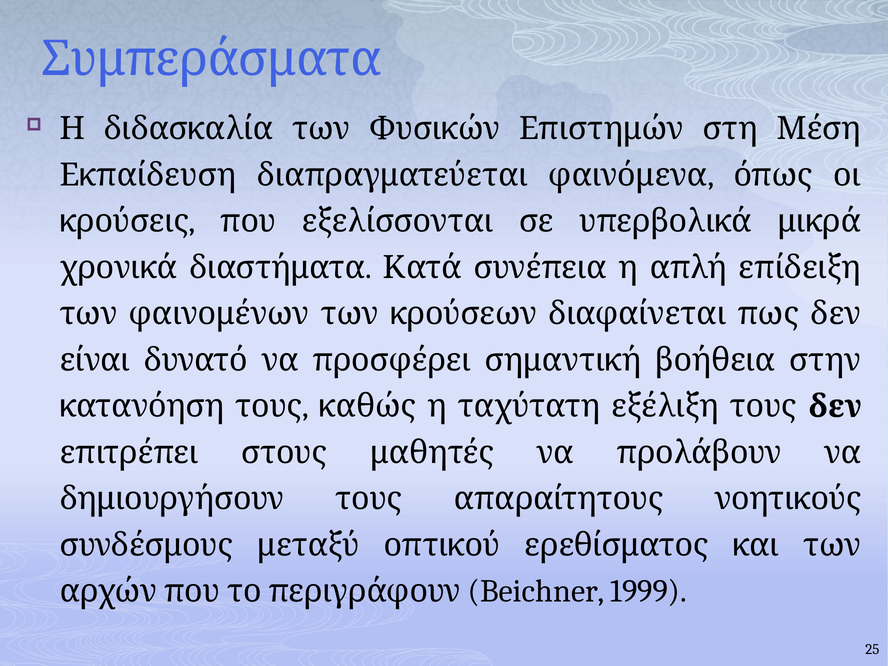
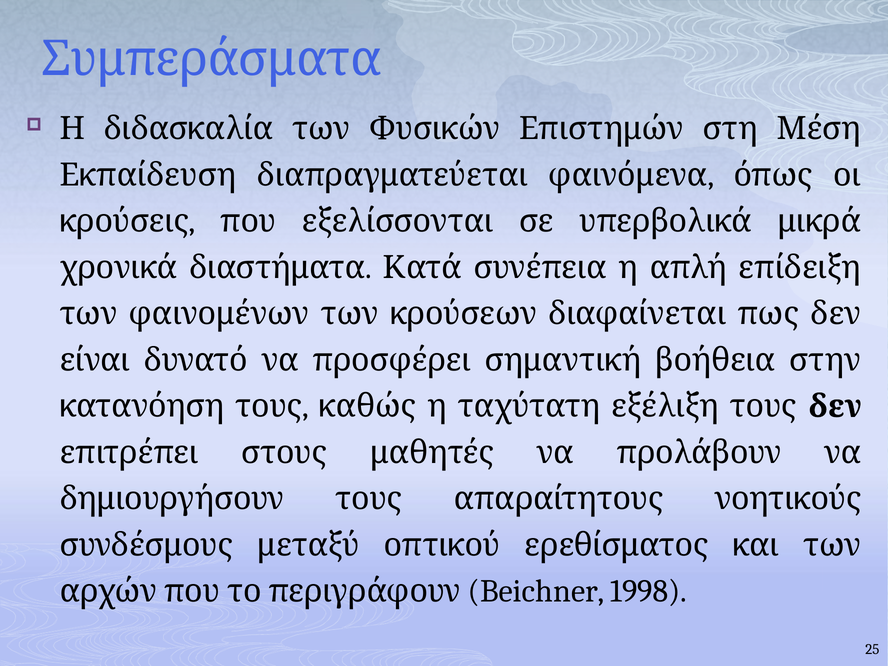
1999: 1999 -> 1998 (649, 591)
